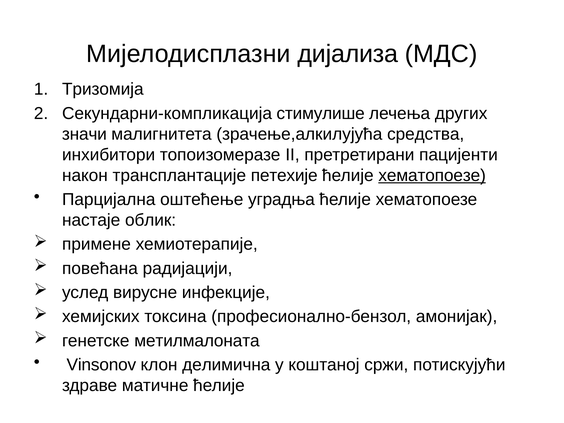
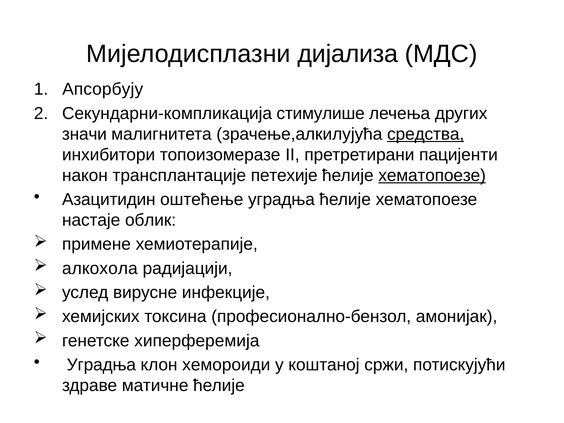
Тризомија: Тризомија -> Апсорбују (103, 89)
средства underline: none -> present (426, 134)
Парцијална: Парцијална -> Азацитидин (109, 200)
повећана: повећана -> алкохола (100, 268)
метилмалоната: метилмалоната -> хиперферемија (197, 341)
Vinsonov: Vinsonov -> Уградња (101, 365)
делимична: делимична -> хемороиди (226, 365)
